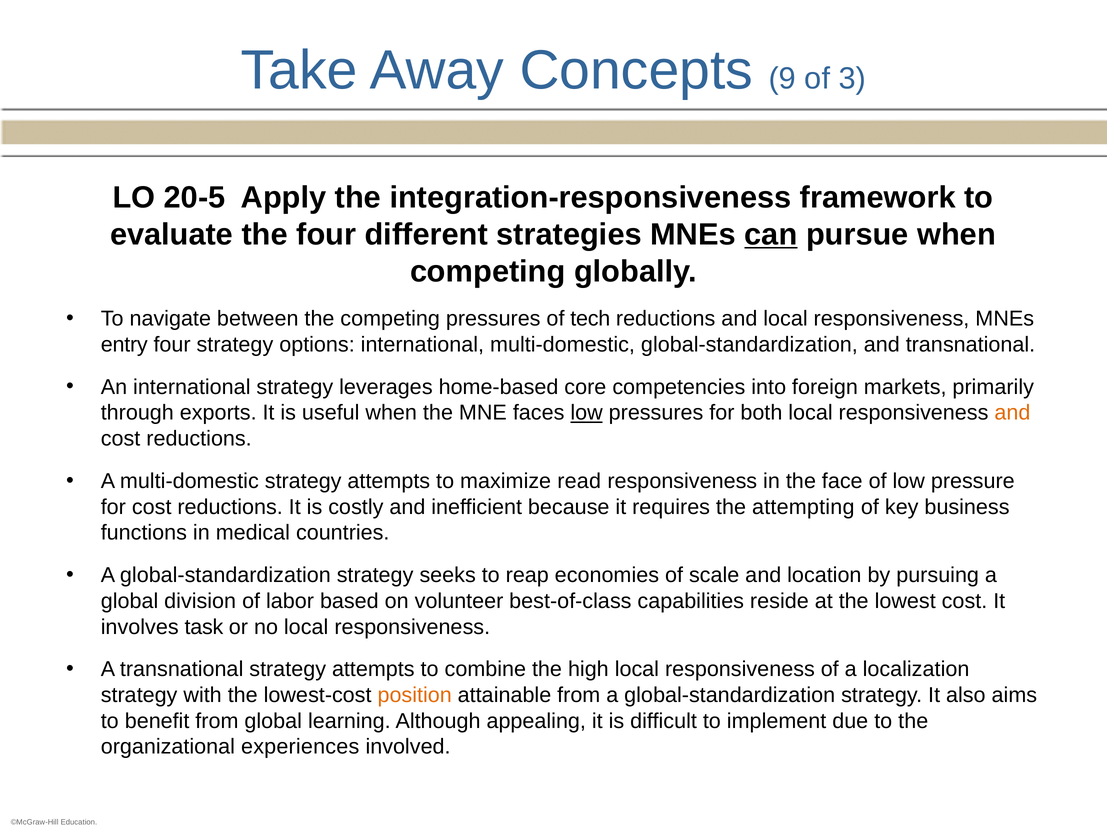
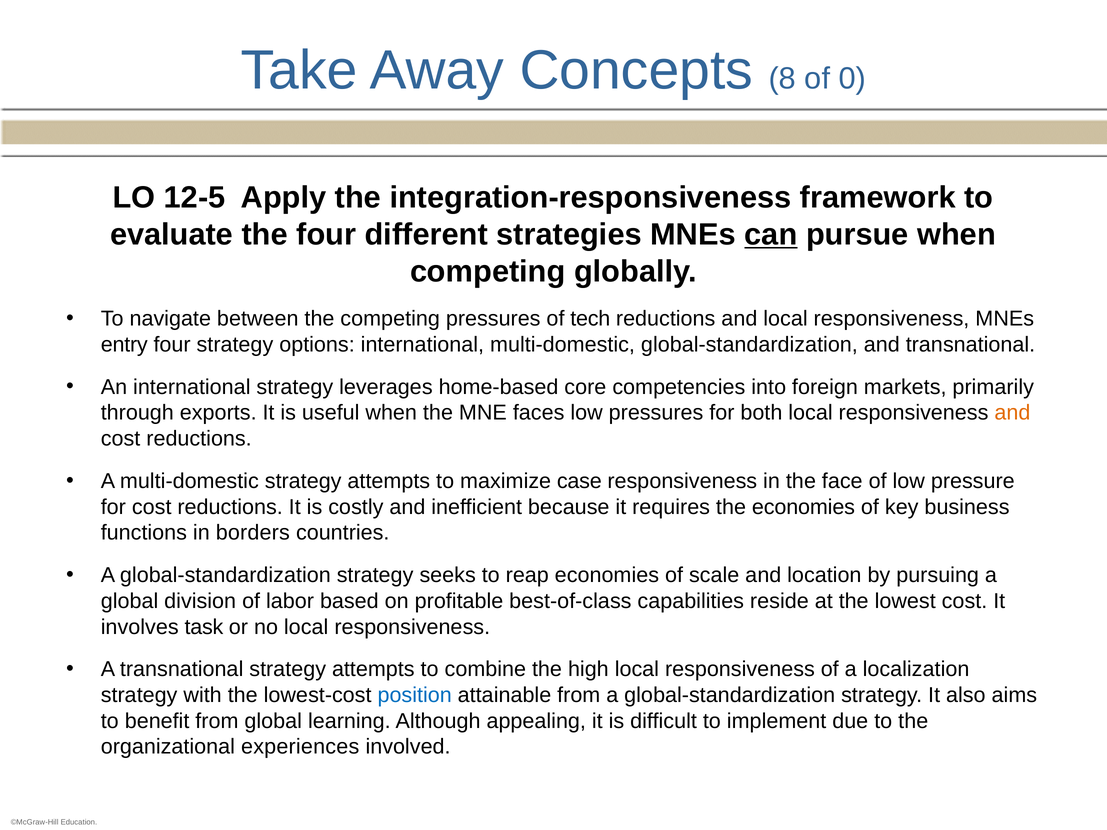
9: 9 -> 8 (782, 78)
3: 3 -> 0 (852, 78)
20-5: 20-5 -> 12-5 (195, 198)
low underline: present -> none (587, 413)
read: read -> case (579, 481)
the attempting: attempting -> economies (803, 507)
medical: medical -> borders (253, 533)
volunteer: volunteer -> profitable (459, 601)
position colour: orange -> blue (415, 695)
